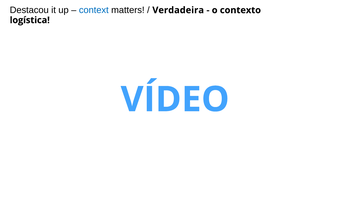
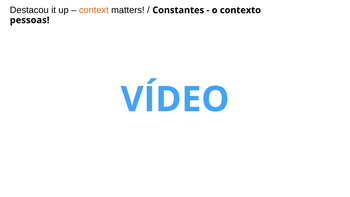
context colour: blue -> orange (94, 10)
Verdadeira: Verdadeira -> Constantes (178, 10)
logística: logística -> pessoas (30, 20)
